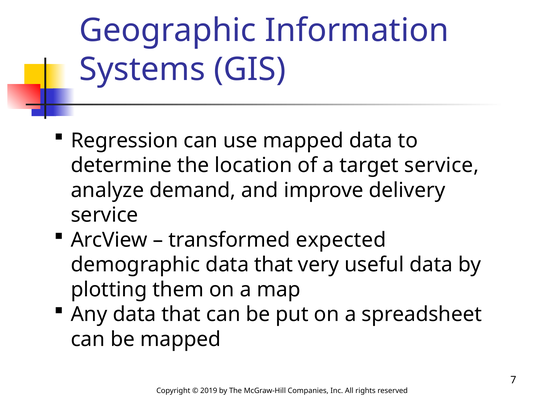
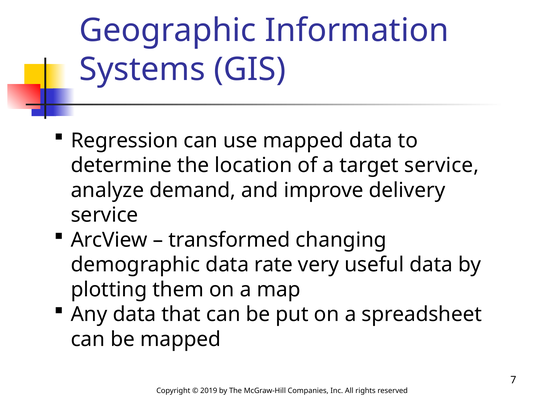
expected: expected -> changing (341, 240)
demographic data that: that -> rate (274, 265)
